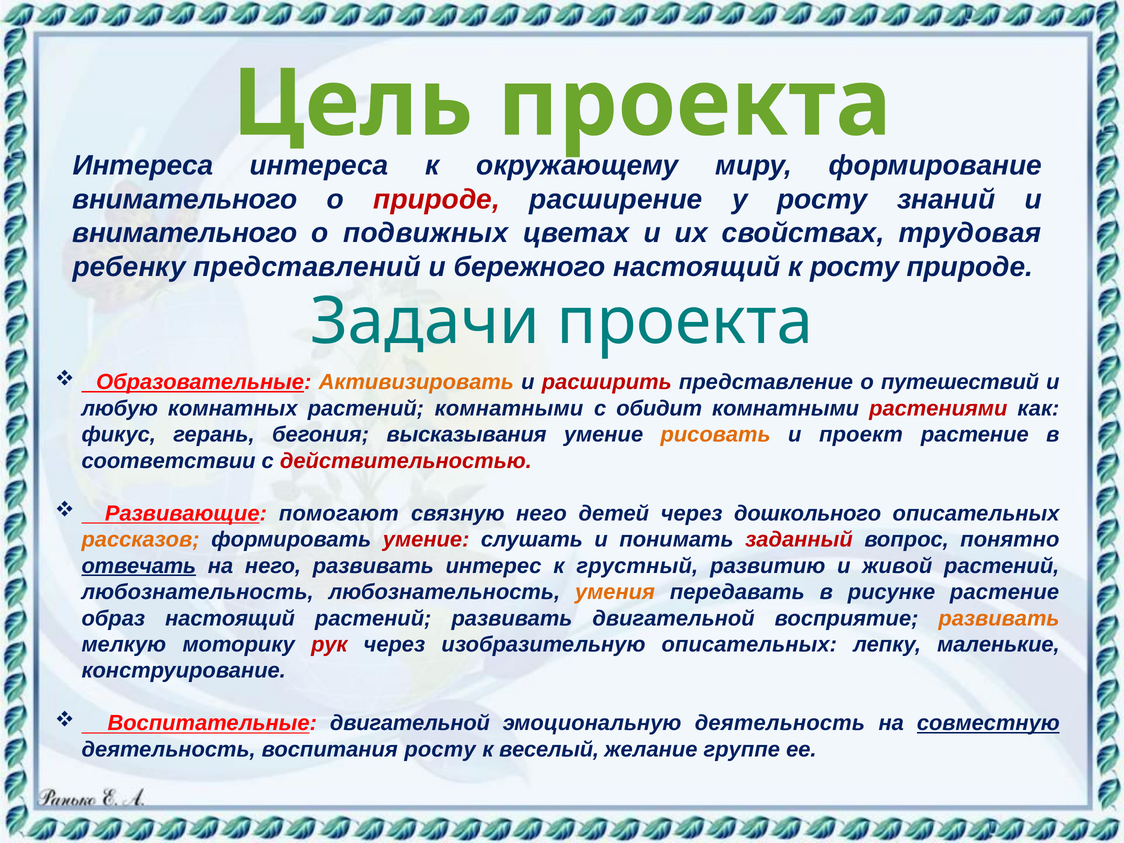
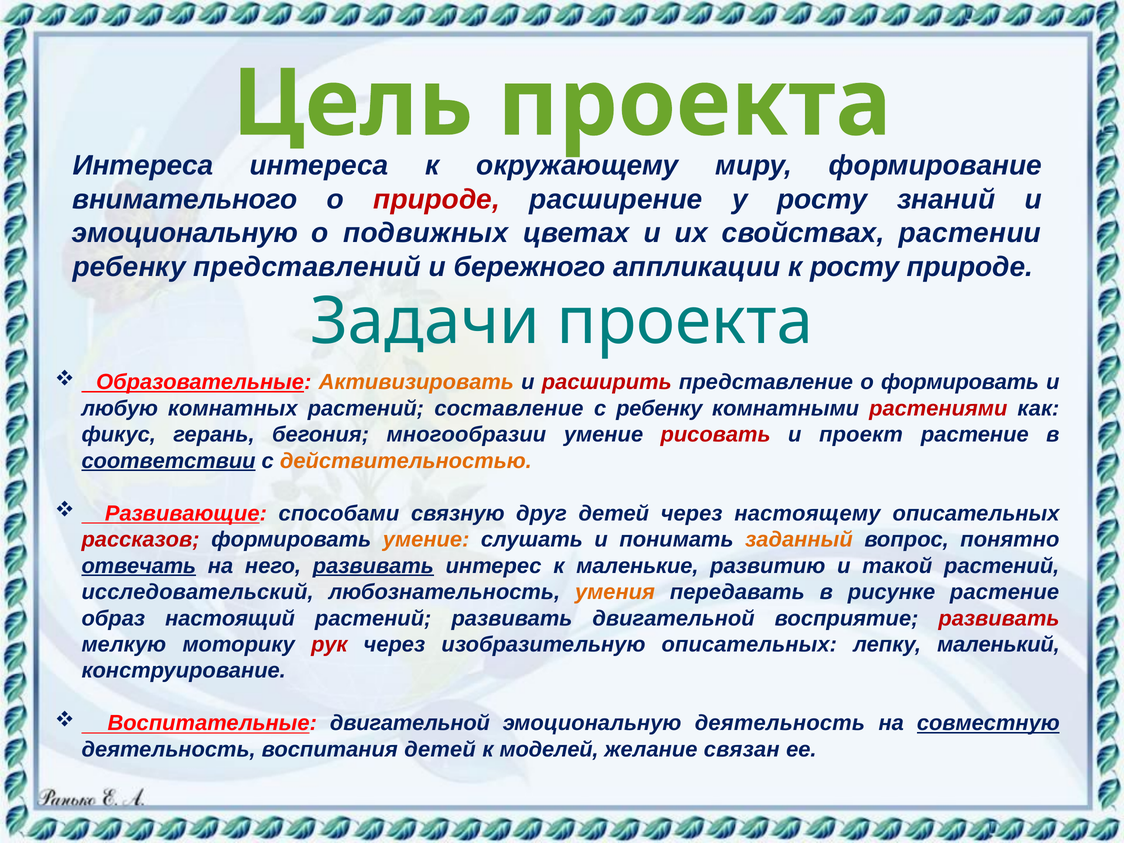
внимательного: внимательного -> эмоциональную (185, 233)
трудовая: трудовая -> растении (970, 233)
бережного настоящий: настоящий -> аппликации (697, 267)
о путешествий: путешествий -> формировать (960, 382)
растений комнатными: комнатными -> составление (509, 408)
с обидит: обидит -> ребенку (659, 408)
высказывания: высказывания -> многообразии (466, 435)
рисовать colour: orange -> red (716, 435)
соответствии underline: none -> present (169, 461)
действительностью colour: red -> orange (406, 461)
помогают: помогают -> способами (339, 513)
связную него: него -> друг (542, 513)
дошкольного: дошкольного -> настоящему (807, 513)
рассказов colour: orange -> red (141, 540)
умение colour: red -> orange (426, 540)
заданный colour: red -> orange (799, 540)
развивать underline: none -> present (373, 566)
грустный: грустный -> маленькие (637, 566)
живой: живой -> такой (897, 566)
любознательность: любознательность -> исследовательский (198, 592)
развивать colour: orange -> red (999, 618)
маленькие: маленькие -> маленький (998, 645)
воспитания росту: росту -> детей (440, 749)
веселый: веселый -> моделей (549, 749)
группе: группе -> связан (742, 749)
